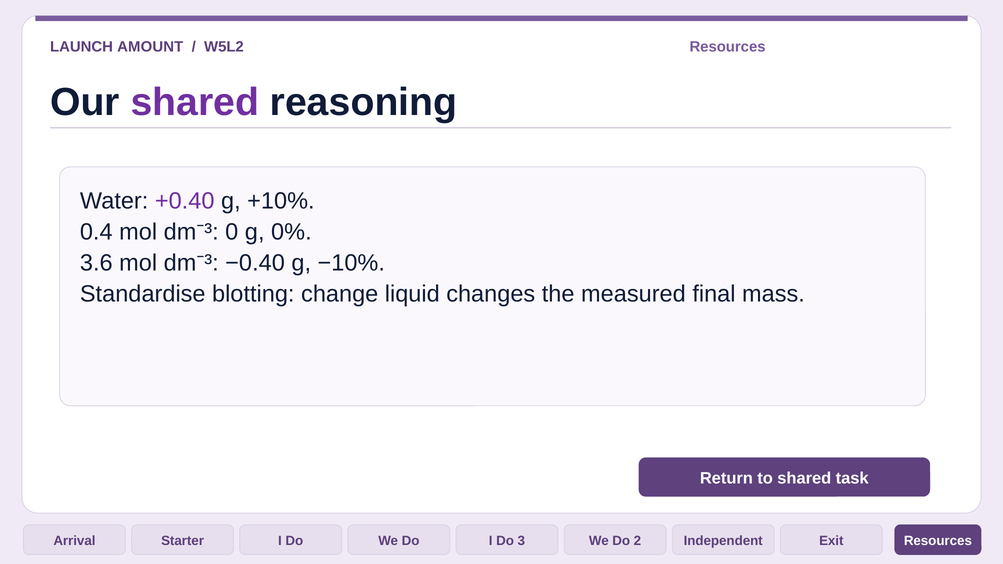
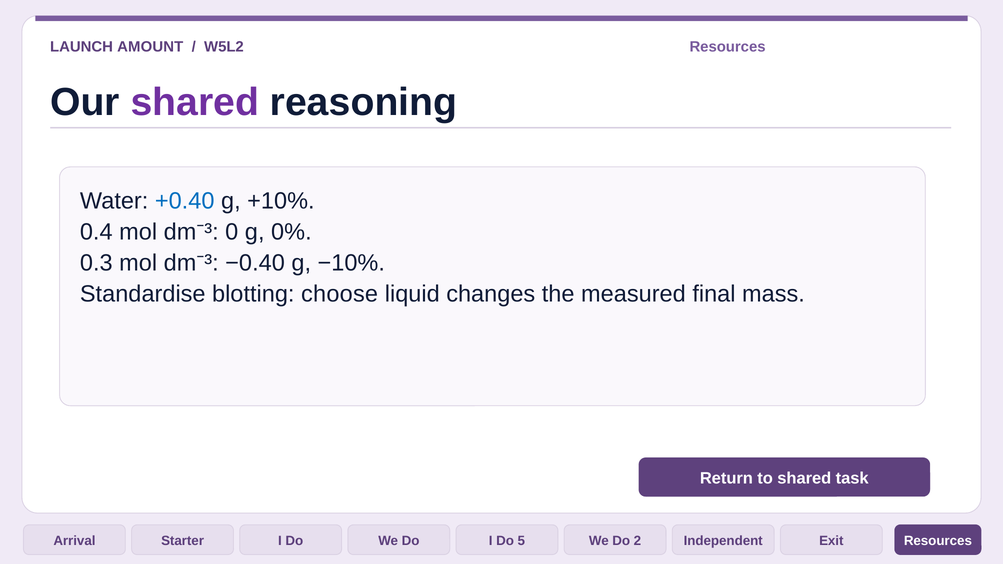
+0.40 colour: purple -> blue (185, 201)
3.6: 3.6 -> 0.3 (96, 263)
change: change -> choose (340, 294)
3: 3 -> 5 (521, 541)
